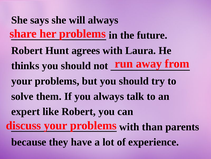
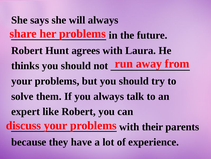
than: than -> their (152, 126)
